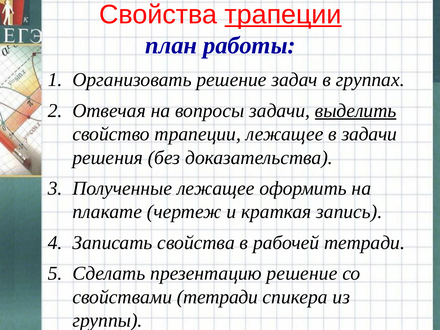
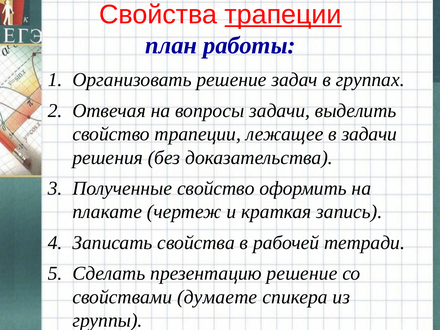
выделить underline: present -> none (356, 111)
Полученные лежащее: лежащее -> свойство (216, 188)
свойствами тетради: тетради -> думаете (217, 297)
